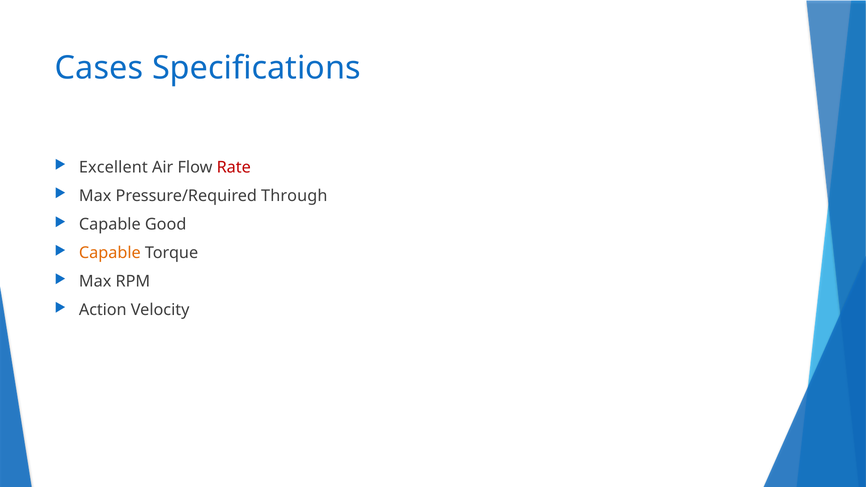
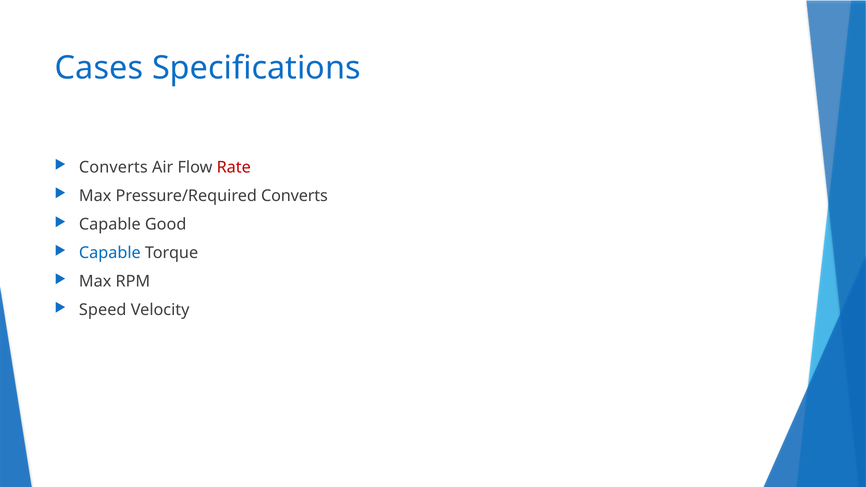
Excellent: Excellent -> Converts (113, 168)
Pressure/Required Through: Through -> Converts (294, 196)
Capable colour: orange -> blue (110, 253)
Action: Action -> Speed (103, 310)
